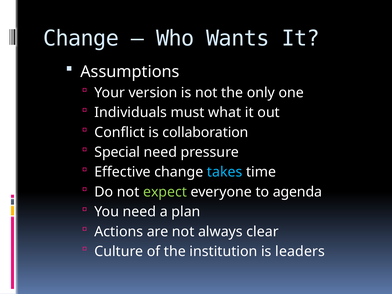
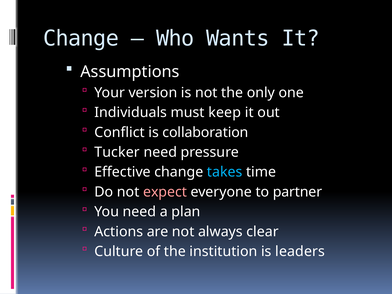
what: what -> keep (225, 113)
Special: Special -> Tucker (117, 152)
expect colour: light green -> pink (165, 192)
agenda: agenda -> partner (297, 192)
